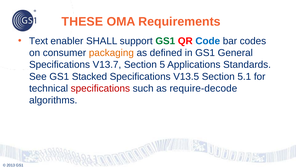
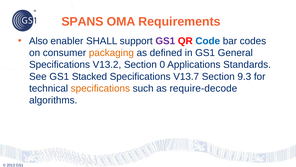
THESE: THESE -> SPANS (82, 22)
Text: Text -> Also (38, 41)
GS1 colour: green -> purple (165, 41)
V13.7: V13.7 -> V13.2 (107, 64)
5: 5 -> 0 (162, 64)
V13.5: V13.5 -> V13.7 (186, 76)
5.1: 5.1 -> 9.3 (244, 76)
specifications colour: red -> orange (100, 88)
